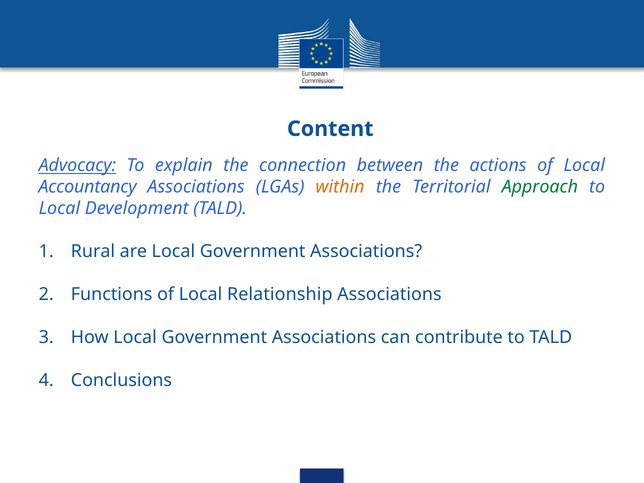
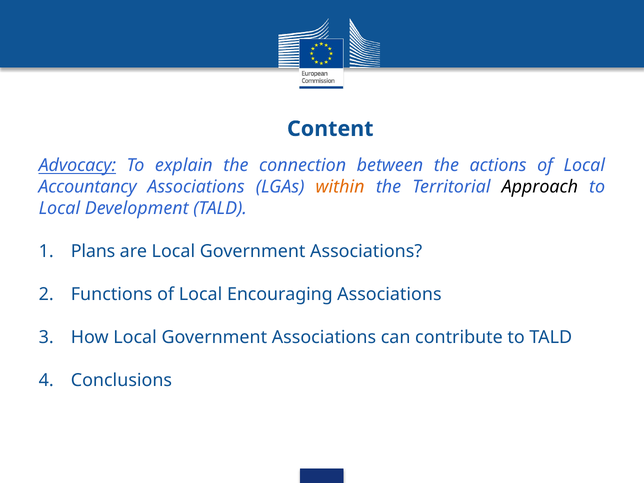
Approach colour: green -> black (540, 187)
Rural: Rural -> Plans (93, 251)
Relationship: Relationship -> Encouraging (280, 294)
